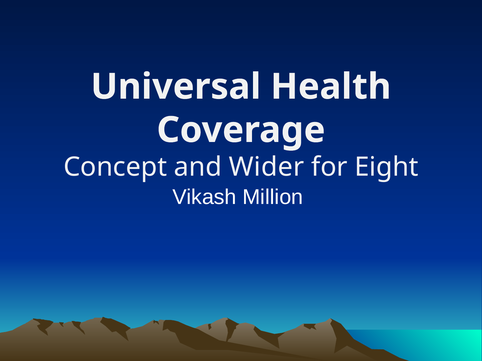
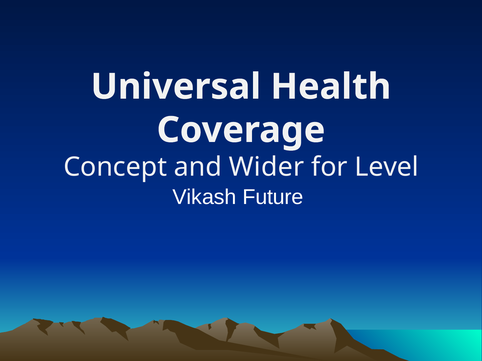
Eight: Eight -> Level (387, 167)
Million: Million -> Future (273, 198)
